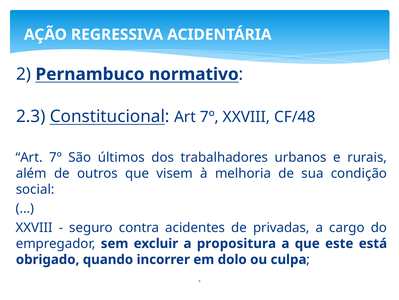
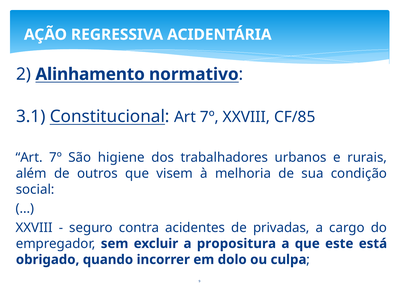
Pernambuco: Pernambuco -> Alinhamento (90, 74)
2.3: 2.3 -> 3.1 (31, 116)
CF/48: CF/48 -> CF/85 (295, 117)
últimos: últimos -> higiene (121, 157)
